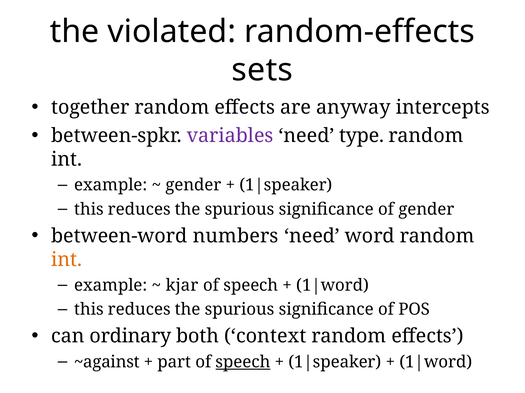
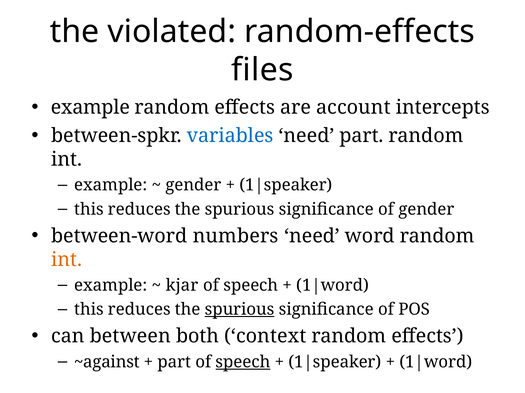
sets: sets -> files (262, 70)
together: together -> example (90, 108)
anyway: anyway -> account (353, 108)
variables colour: purple -> blue (230, 136)
need type: type -> part (361, 136)
spurious underline: none -> present (240, 310)
ordinary: ordinary -> between (130, 337)
